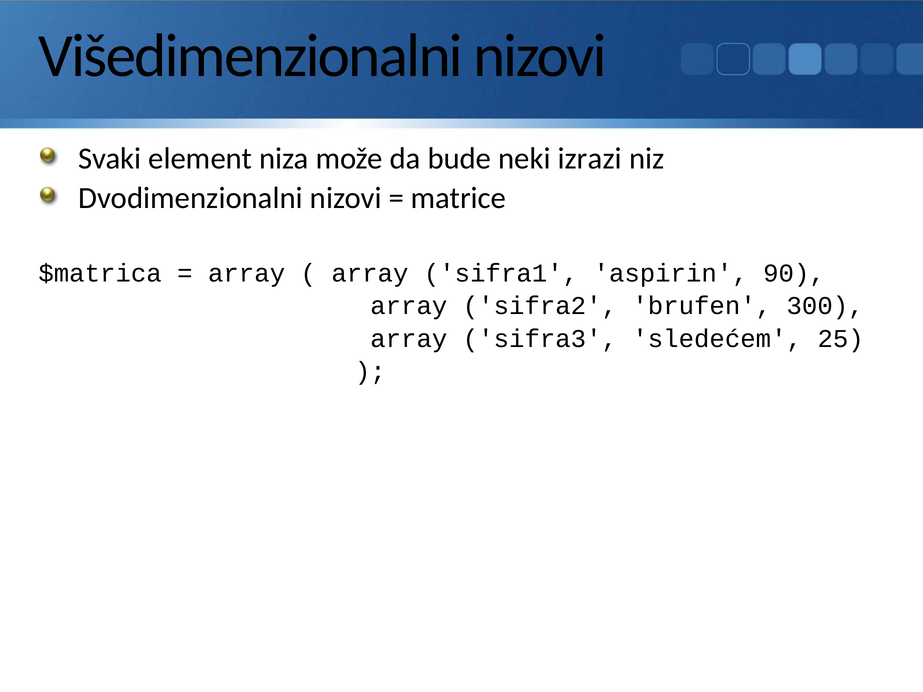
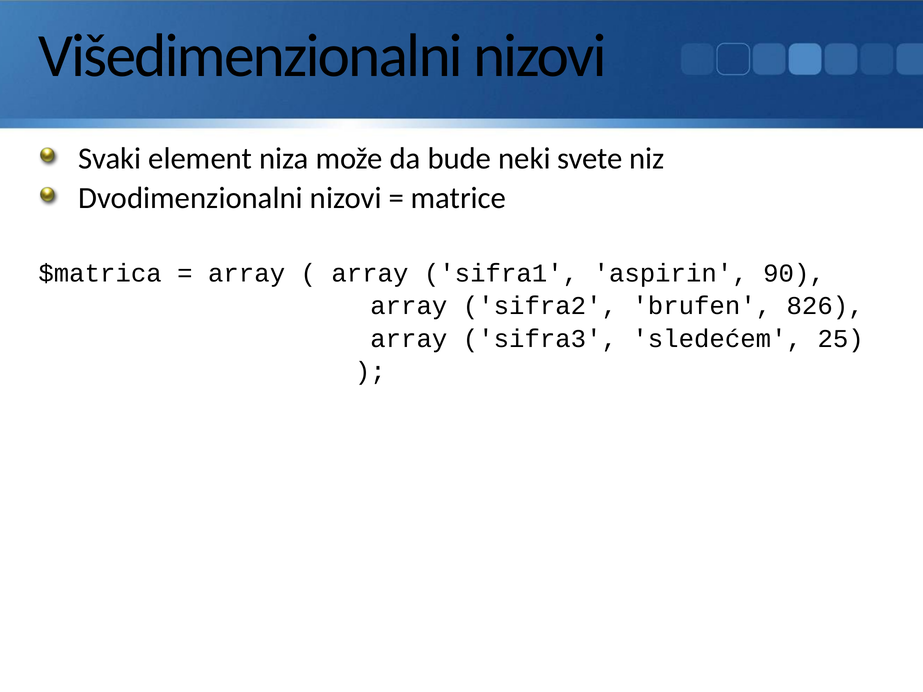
izrazi: izrazi -> svete (590, 159)
300: 300 -> 826 (825, 306)
